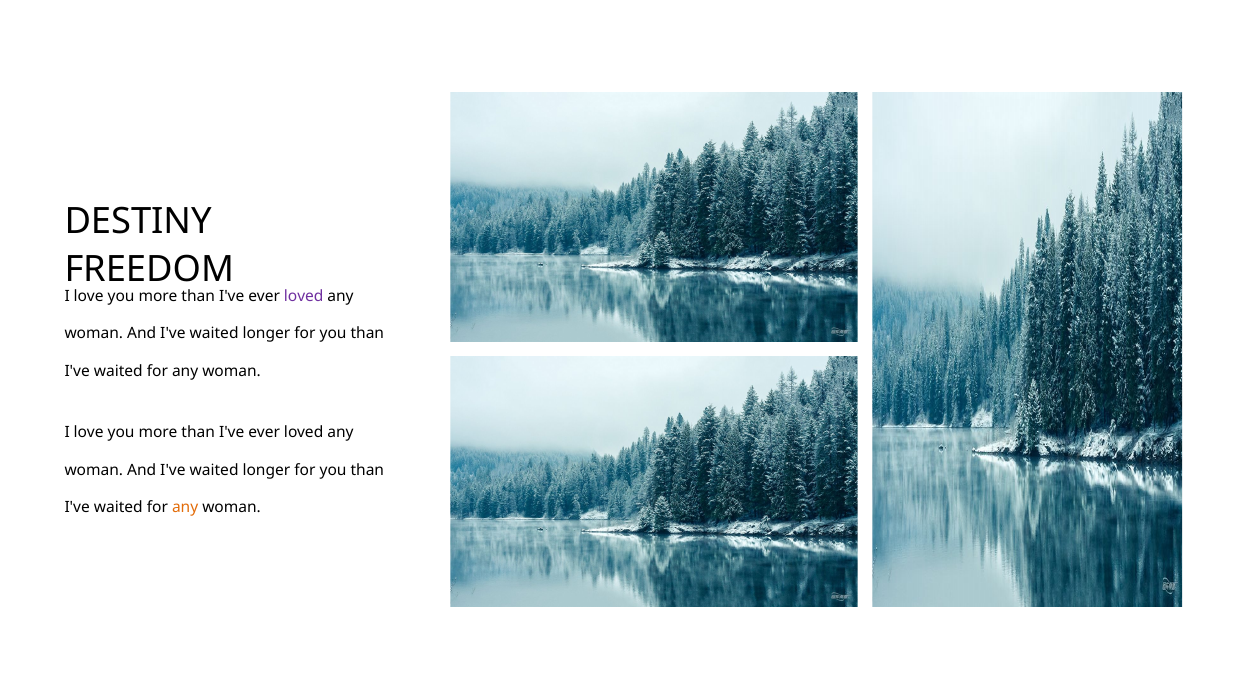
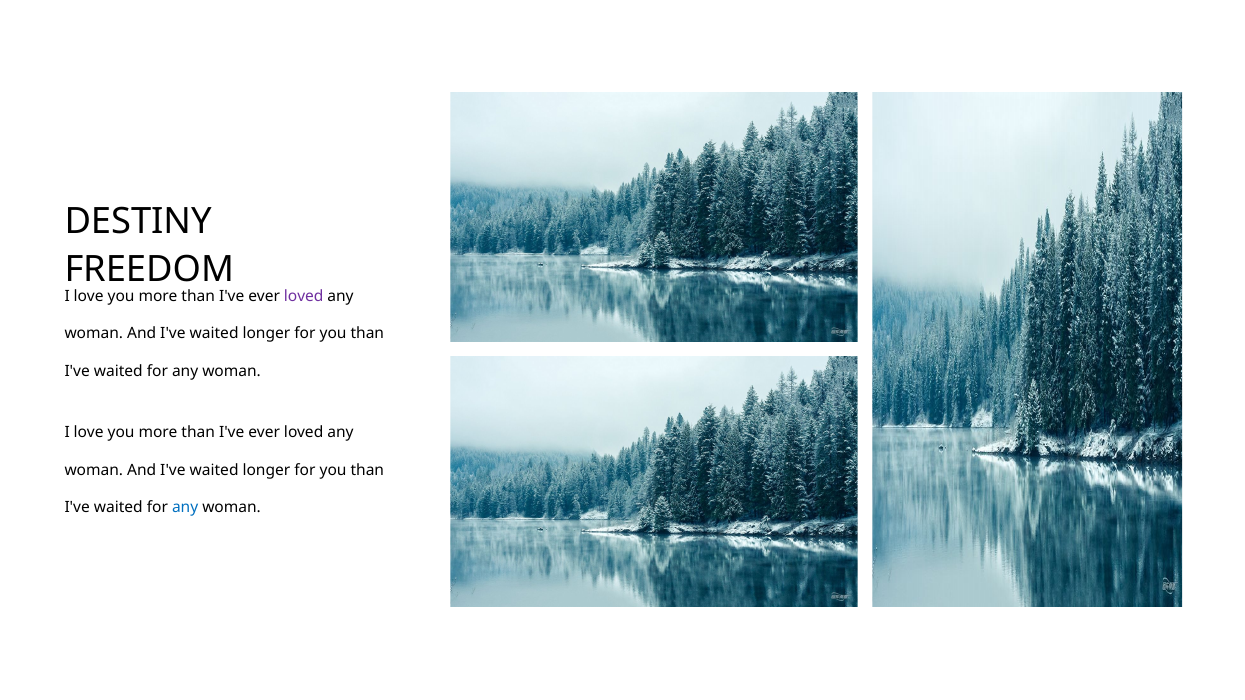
any colour: orange -> blue (185, 508)
